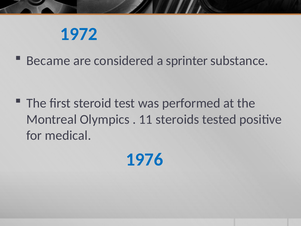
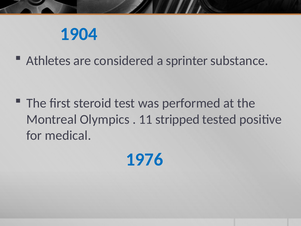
1972: 1972 -> 1904 (79, 34)
Became: Became -> Athletes (48, 61)
steroids: steroids -> stripped (177, 119)
